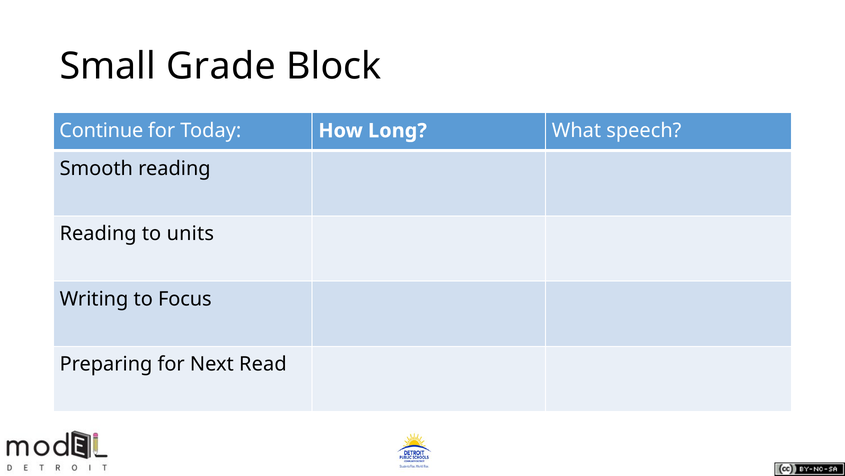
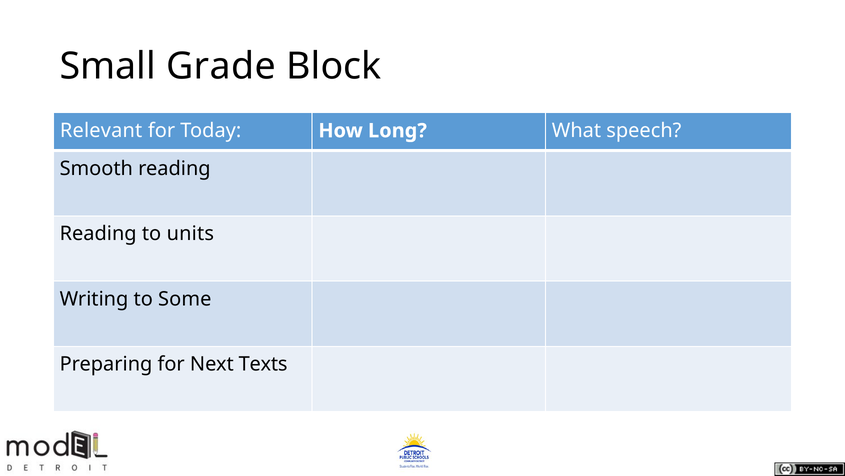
Continue: Continue -> Relevant (101, 131)
Focus: Focus -> Some (185, 299)
Read: Read -> Texts (263, 364)
